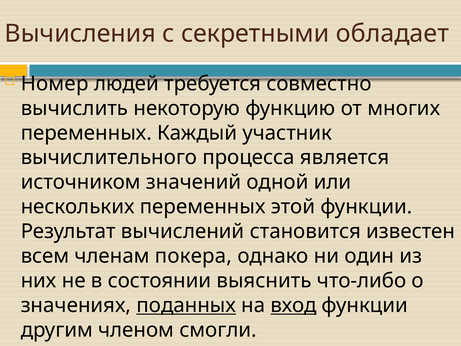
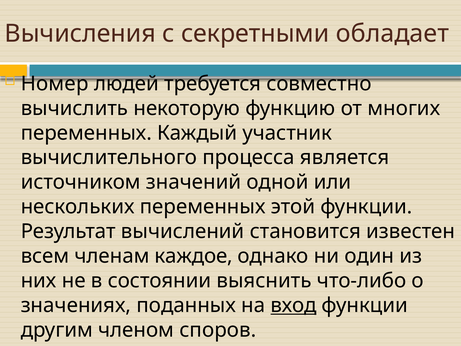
покера: покера -> каждое (194, 256)
поданных underline: present -> none (186, 305)
смогли: смогли -> споров (218, 330)
